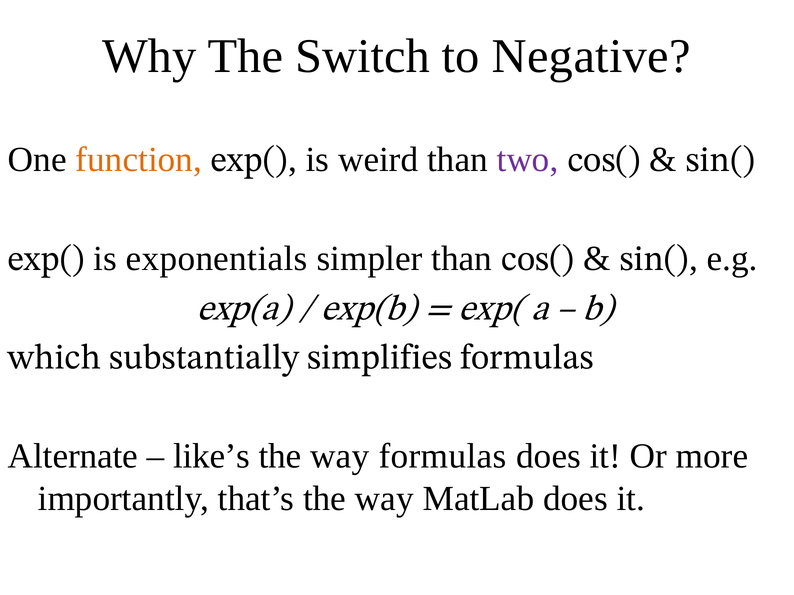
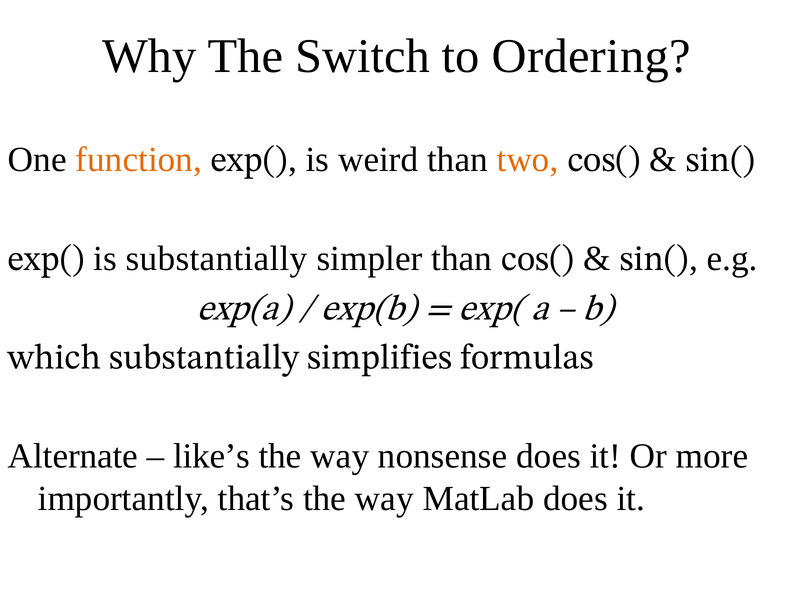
Negative: Negative -> Ordering (591, 56)
two colour: purple -> orange (528, 160)
is exponentials: exponentials -> substantially (217, 259)
way formulas: formulas -> nonsense (443, 456)
